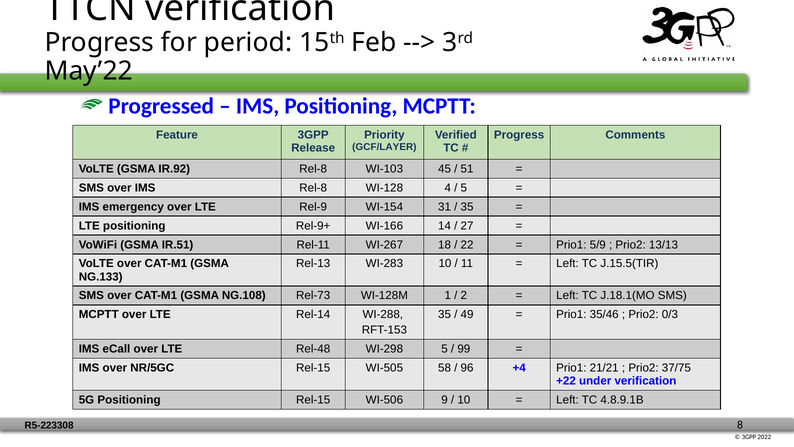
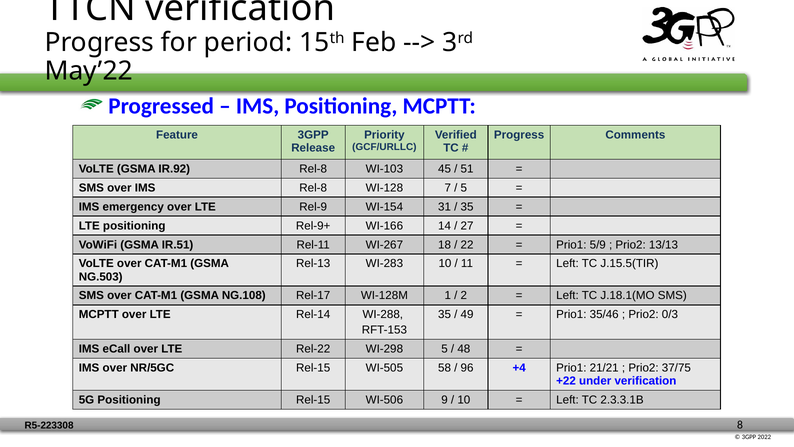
GCF/LAYER: GCF/LAYER -> GCF/URLLC (384, 147)
4: 4 -> 7 (448, 188)
NG.133: NG.133 -> NG.503 (101, 276)
Rel-73: Rel-73 -> Rel-17 (313, 295)
Rel-48: Rel-48 -> Rel-22 (313, 349)
99: 99 -> 48 (464, 349)
4.8.9.1B: 4.8.9.1B -> 2.3.3.1B (622, 400)
